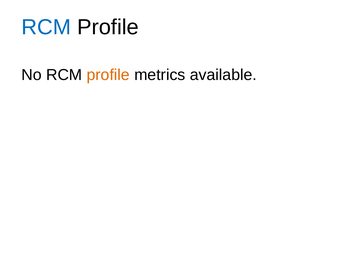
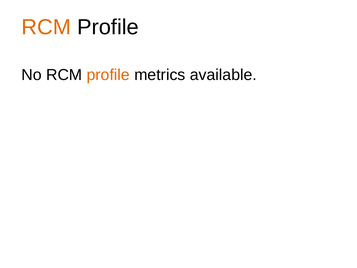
RCM colour: blue -> orange (46, 27)
